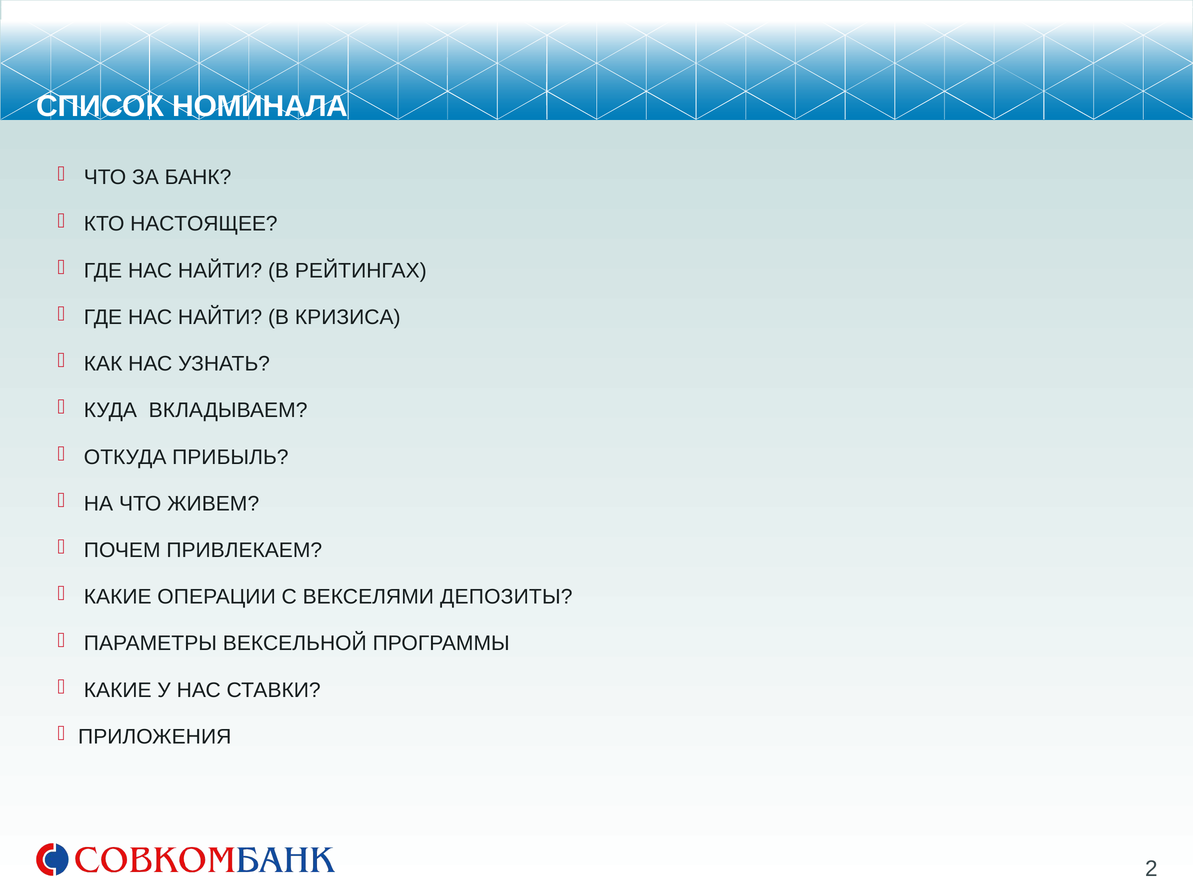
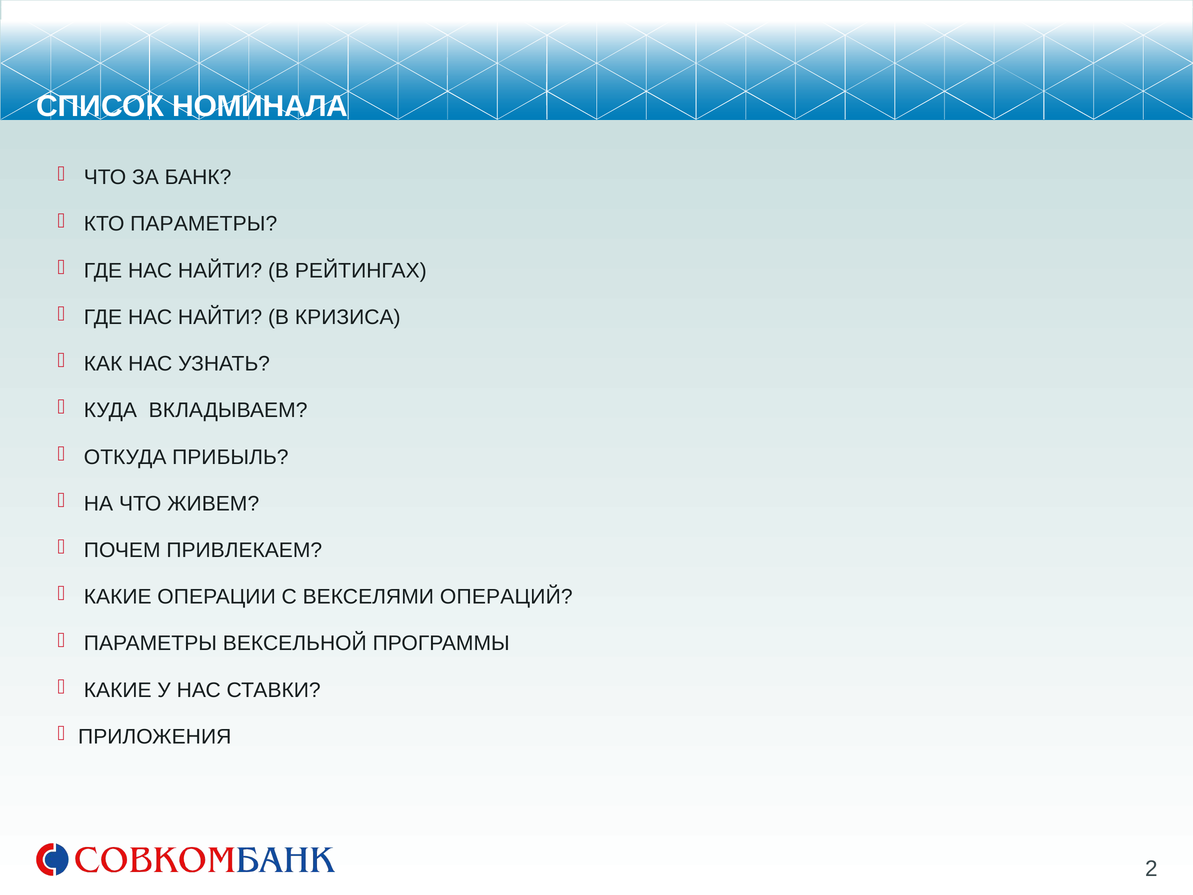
КТО НАСТОЯЩЕЕ: НАСТОЯЩЕЕ -> ПАРАМЕТРЫ (204, 224)
ДЕПОЗИТЫ: ДЕПОЗИТЫ -> ОПЕРАЦИЙ (506, 597)
